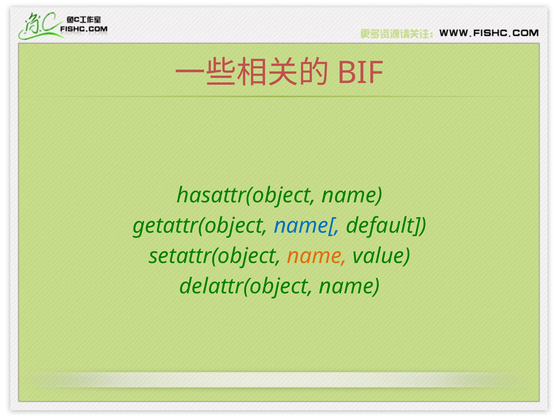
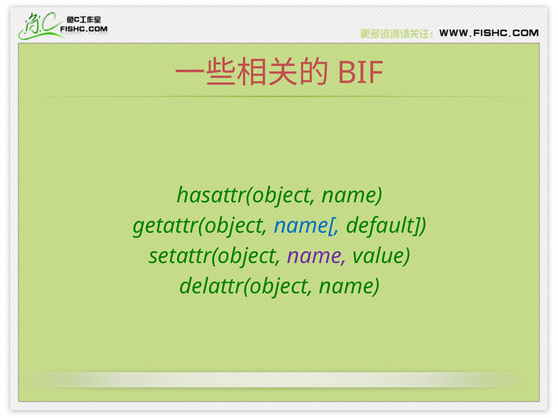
name colour: orange -> purple (317, 256)
